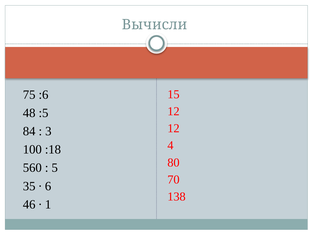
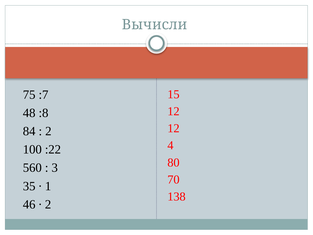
:6: :6 -> :7 (43, 95)
:5: :5 -> :8 (43, 113)
3: 3 -> 2 (48, 131)
:18: :18 -> :22 (53, 149)
5: 5 -> 3 (55, 168)
6: 6 -> 1 (48, 186)
1: 1 -> 2 (48, 204)
